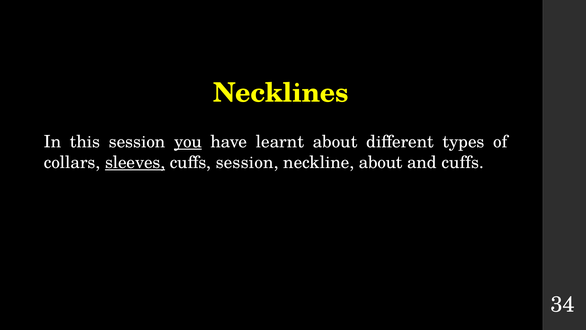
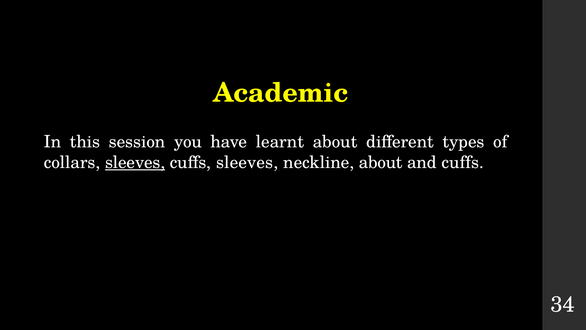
Necklines: Necklines -> Academic (281, 93)
you underline: present -> none (188, 142)
cuffs session: session -> sleeves (247, 162)
